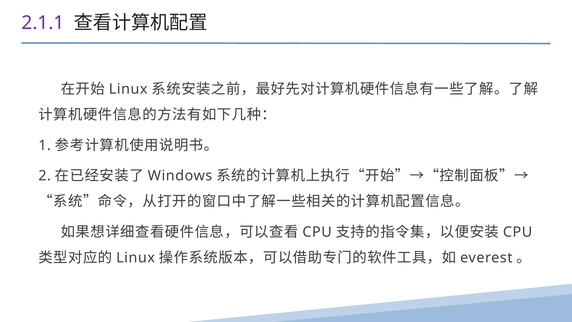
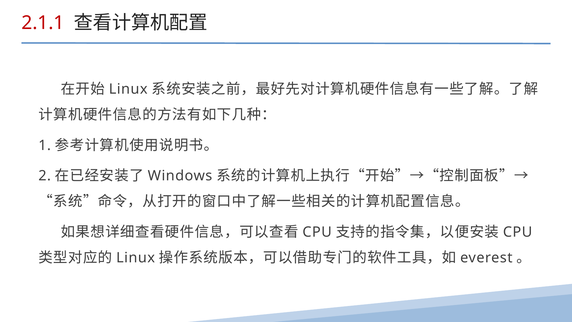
2.1.1 colour: purple -> red (43, 23)
